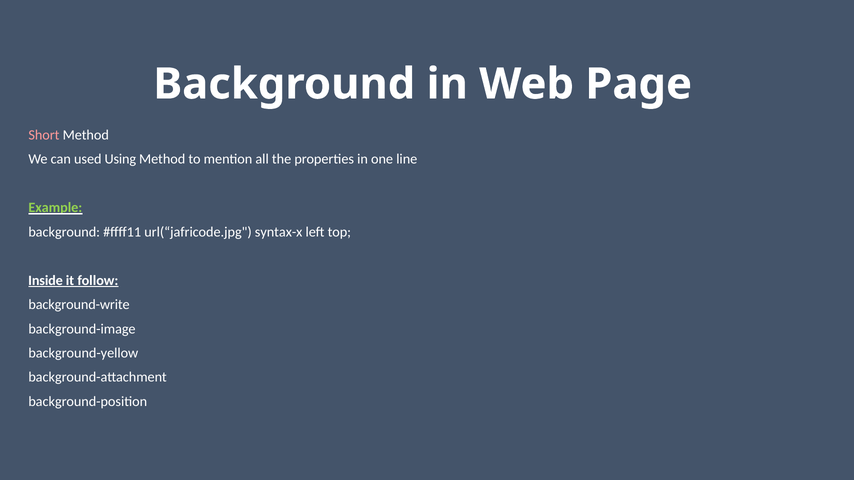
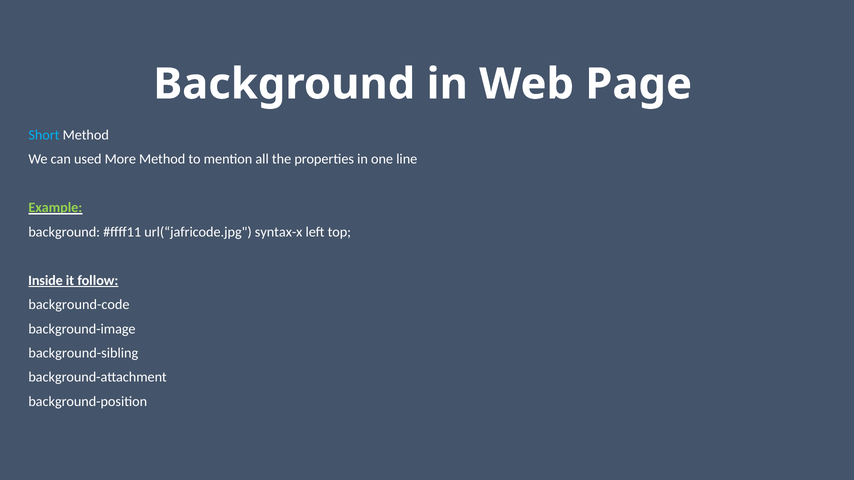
Short colour: pink -> light blue (44, 135)
Using: Using -> More (120, 159)
background-write: background-write -> background-code (79, 305)
background-yellow: background-yellow -> background-sibling (83, 353)
